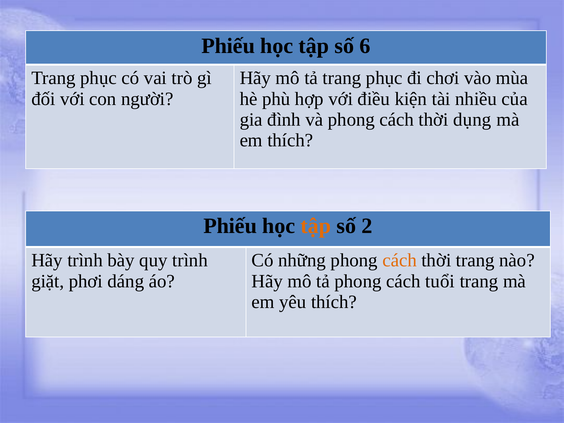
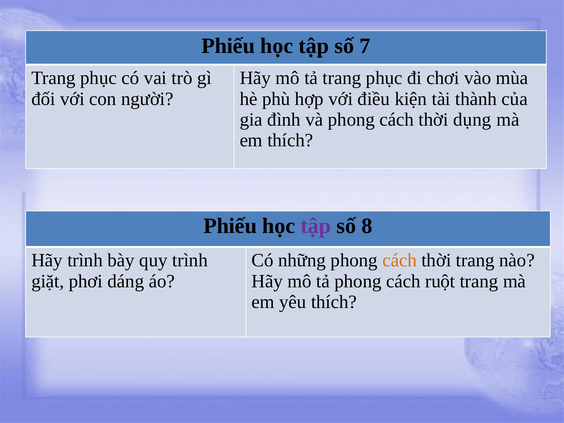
6: 6 -> 7 (365, 46)
nhiều: nhiều -> thành (476, 99)
tập colour: orange -> purple (316, 226)
2: 2 -> 8 (367, 226)
tuổi: tuổi -> ruột (440, 281)
